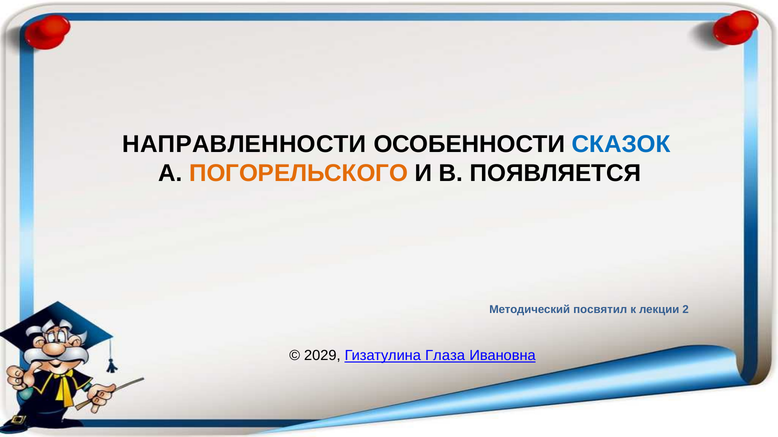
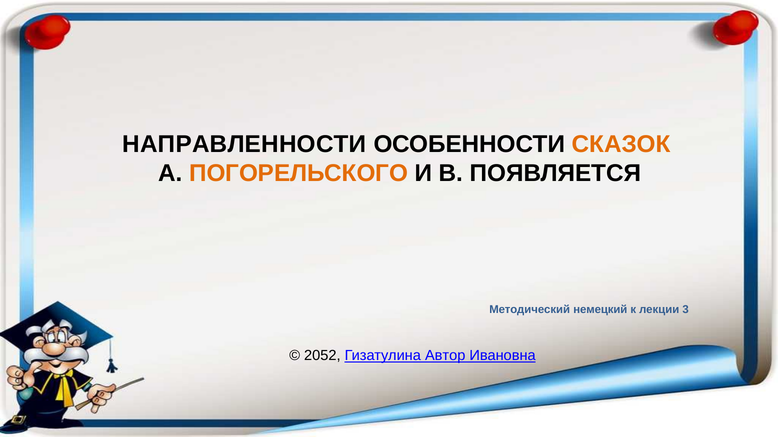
СКАЗОК colour: blue -> orange (621, 144)
посвятил: посвятил -> немецкий (600, 310)
2: 2 -> 3 (686, 310)
2029: 2029 -> 2052 (322, 356)
Глаза: Глаза -> Автор (445, 356)
